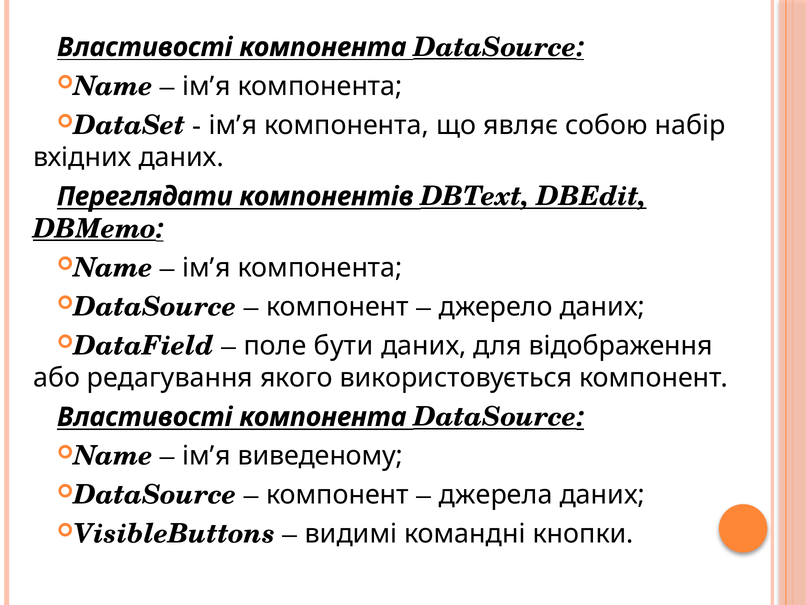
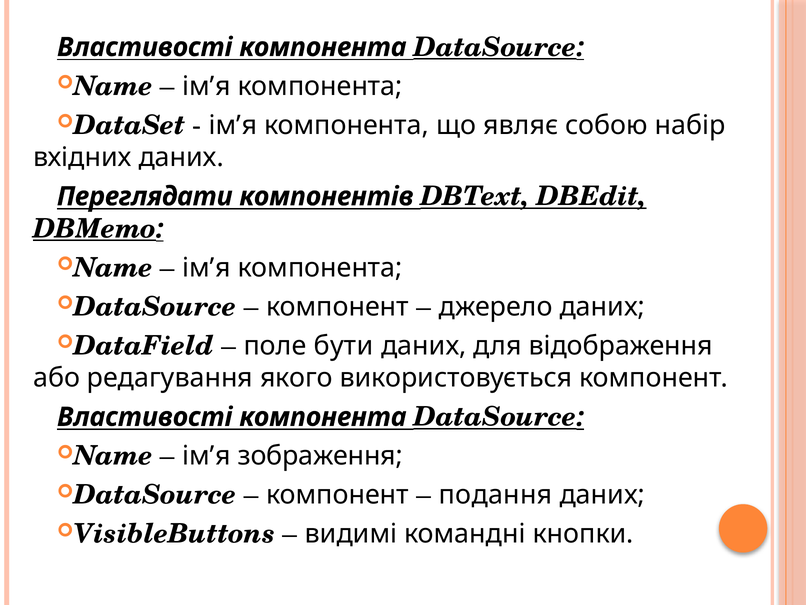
виведеному: виведеному -> зображення (320, 456)
джерела: джерела -> подання (496, 495)
